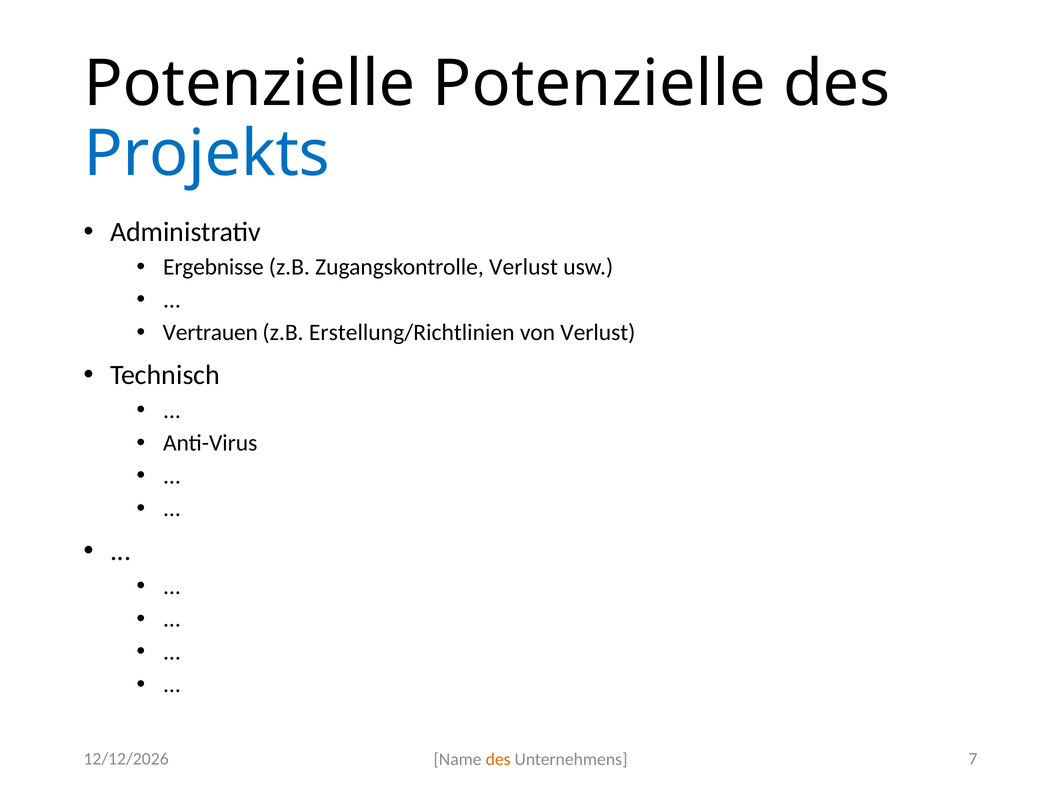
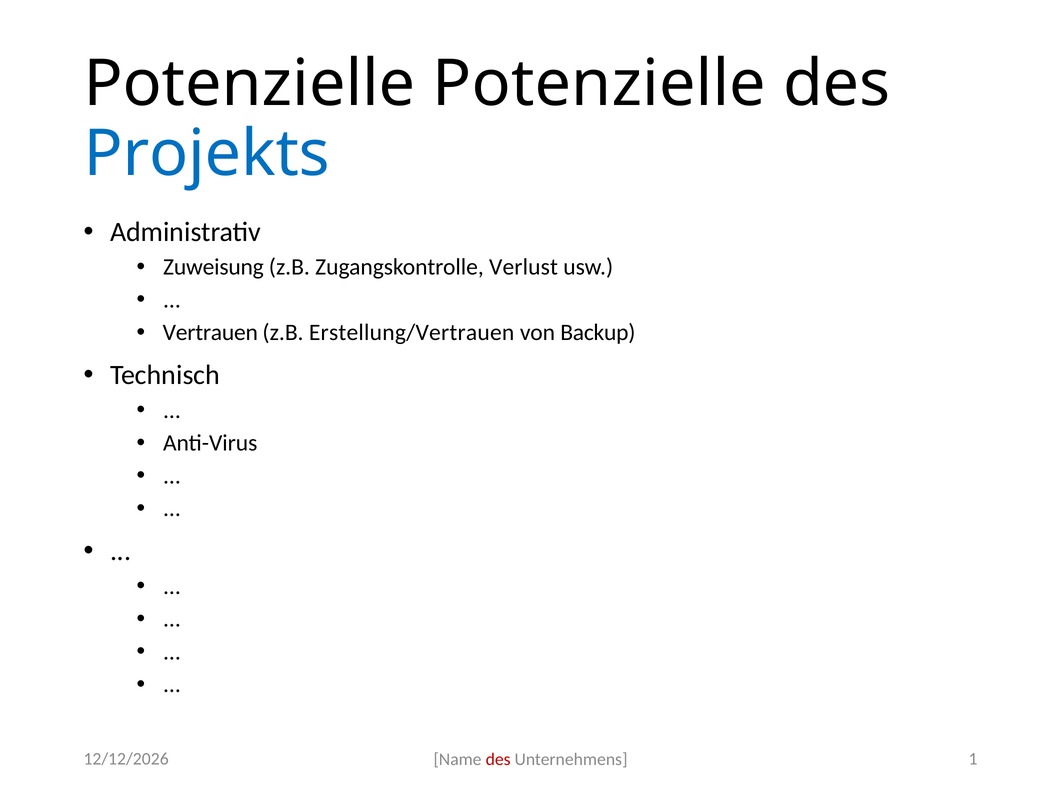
Ergebnisse: Ergebnisse -> Zuweisung (213, 267)
Erstellung/Richtlinien: Erstellung/Richtlinien -> Erstellung/Vertrauen (412, 333)
von Verlust: Verlust -> Backup (598, 333)
7: 7 -> 1 (973, 760)
des colour: orange -> red (498, 760)
